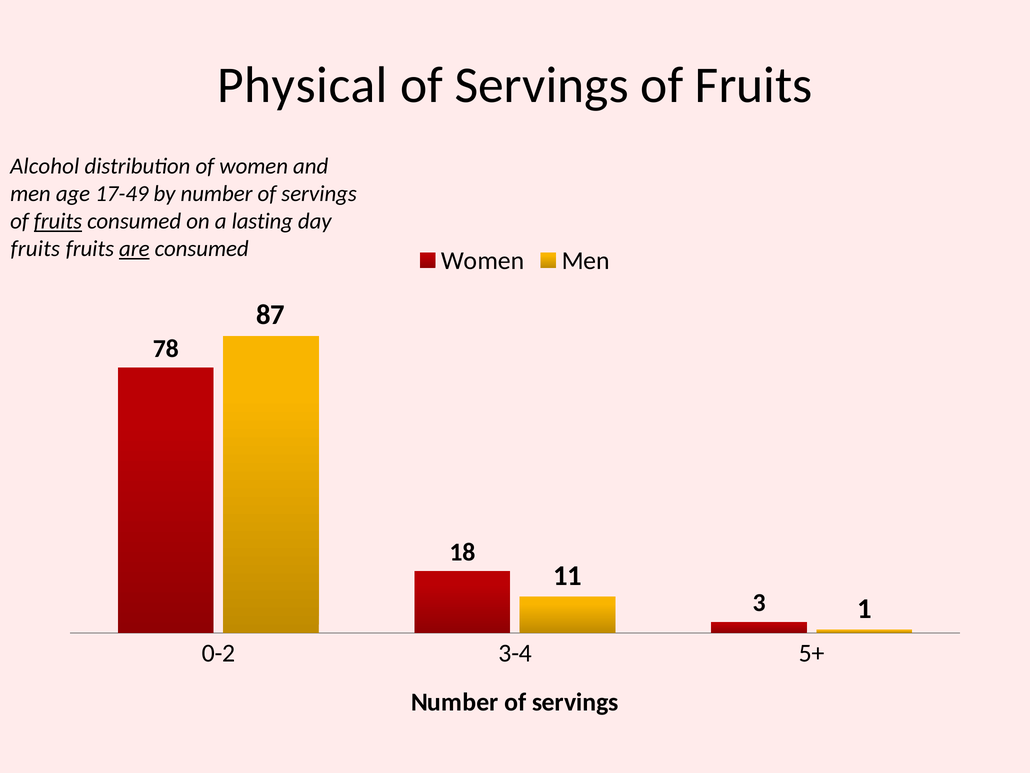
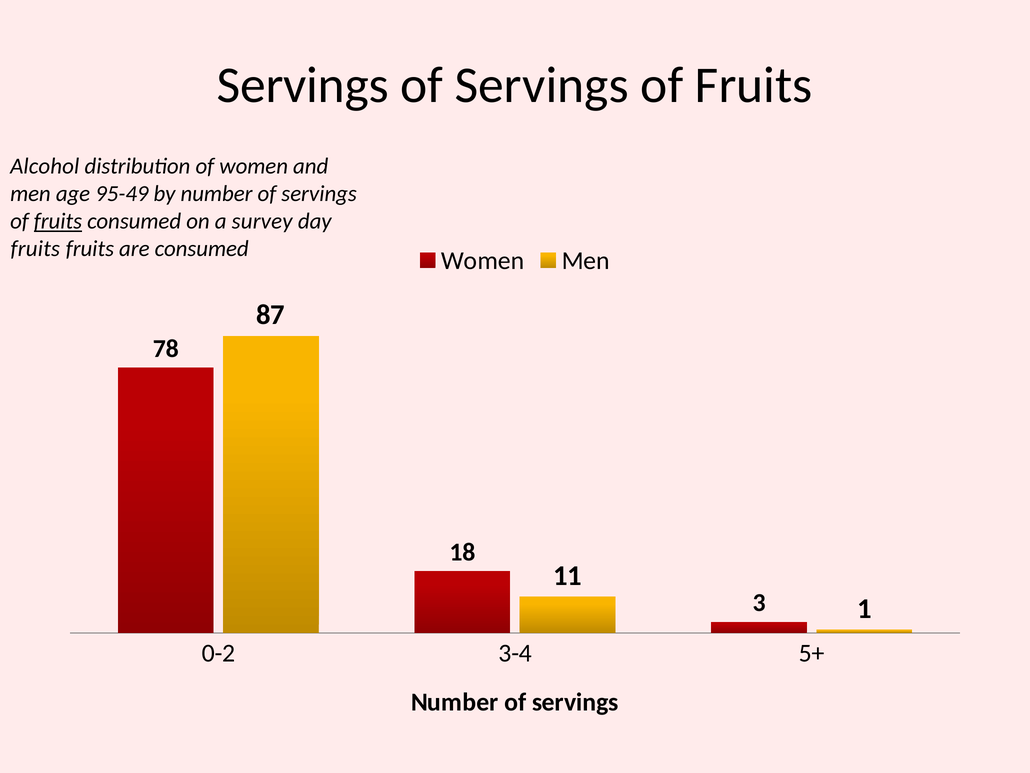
Physical: Physical -> Servings (303, 85)
17-49: 17-49 -> 95-49 (122, 194)
lasting: lasting -> survey (262, 221)
are underline: present -> none (134, 249)
